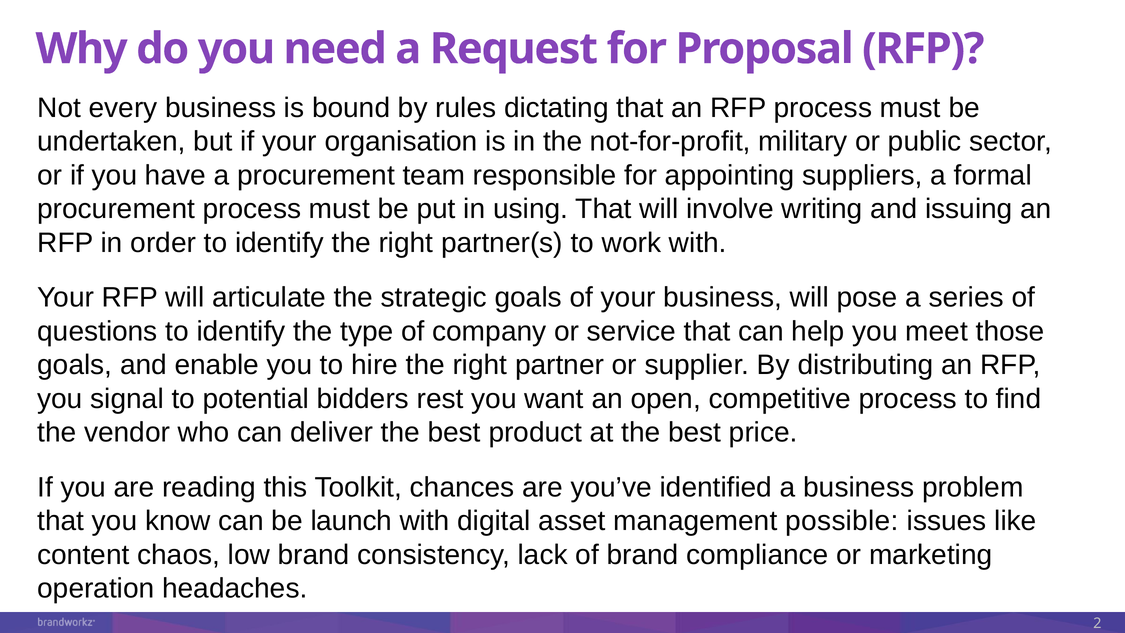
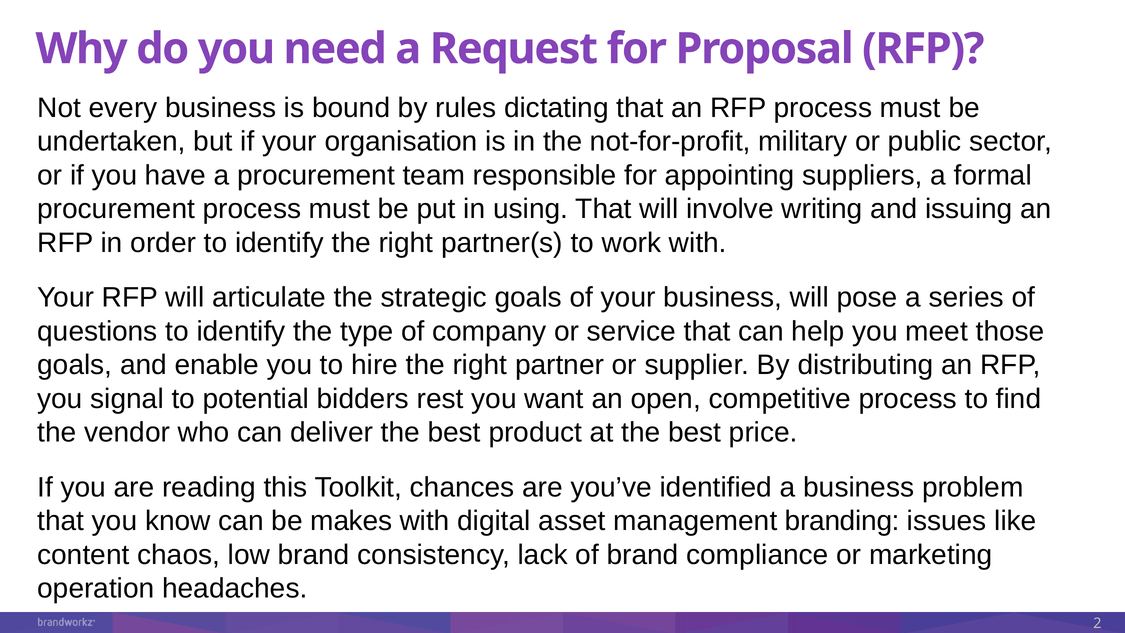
launch: launch -> makes (351, 521)
possible: possible -> branding (842, 521)
